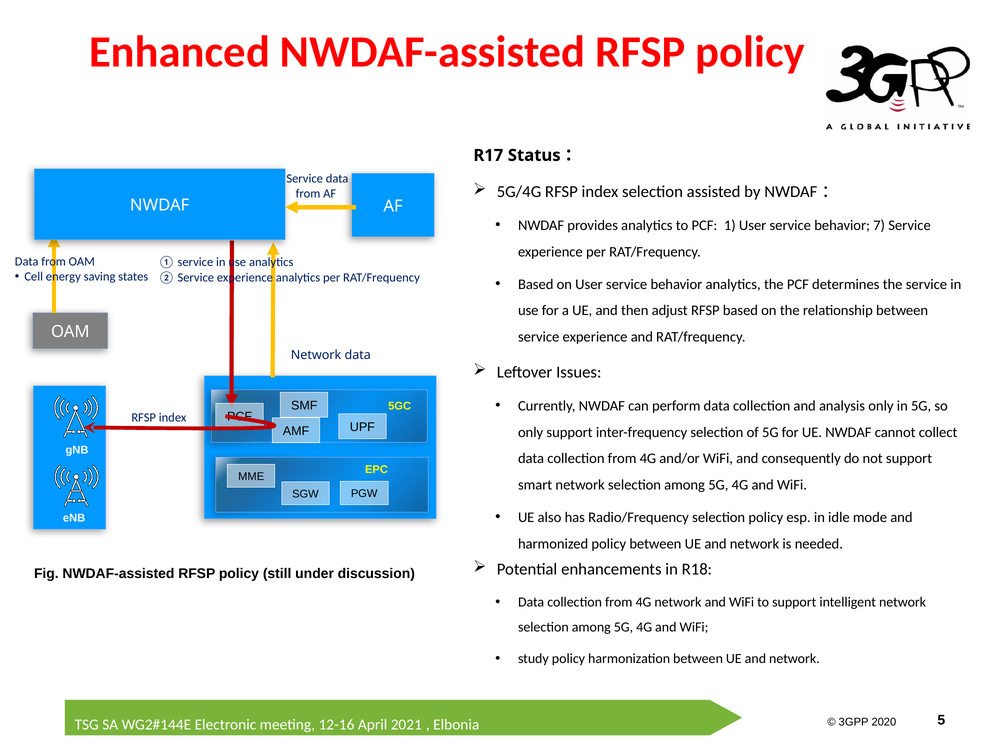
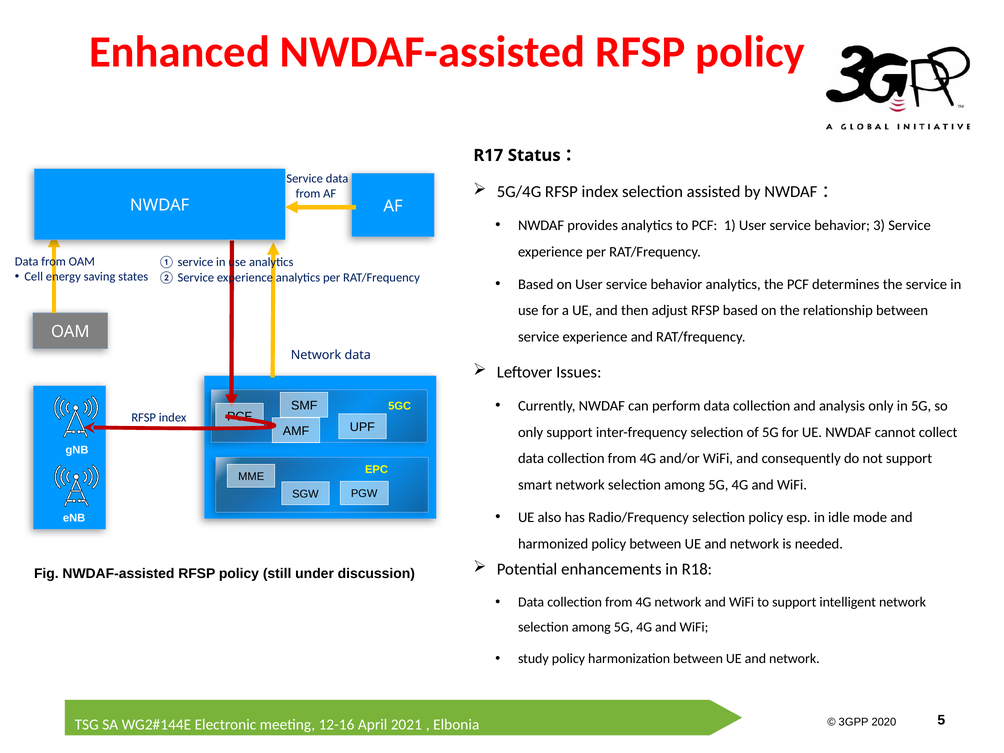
7: 7 -> 3 (879, 225)
